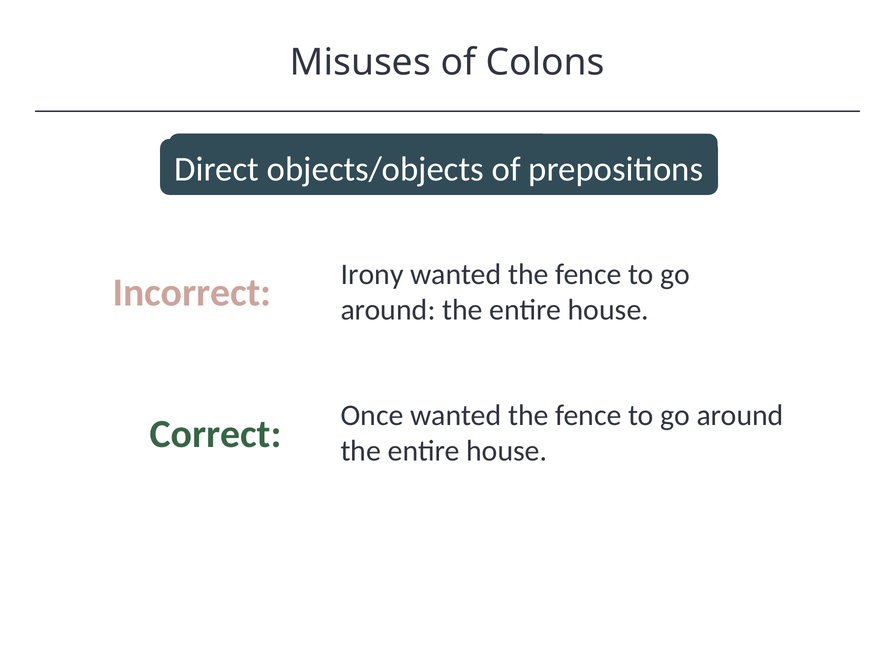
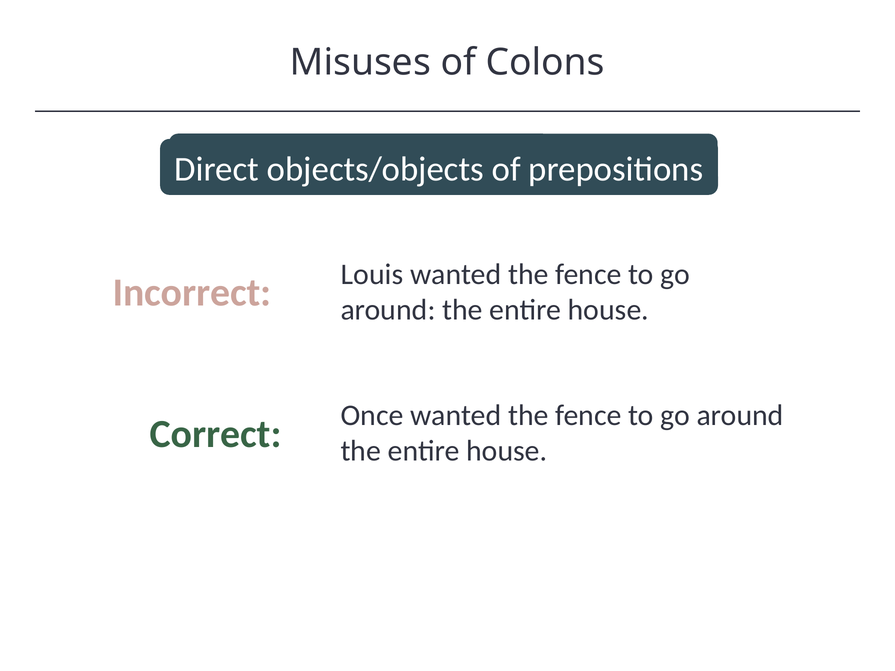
Irony: Irony -> Louis (372, 274)
